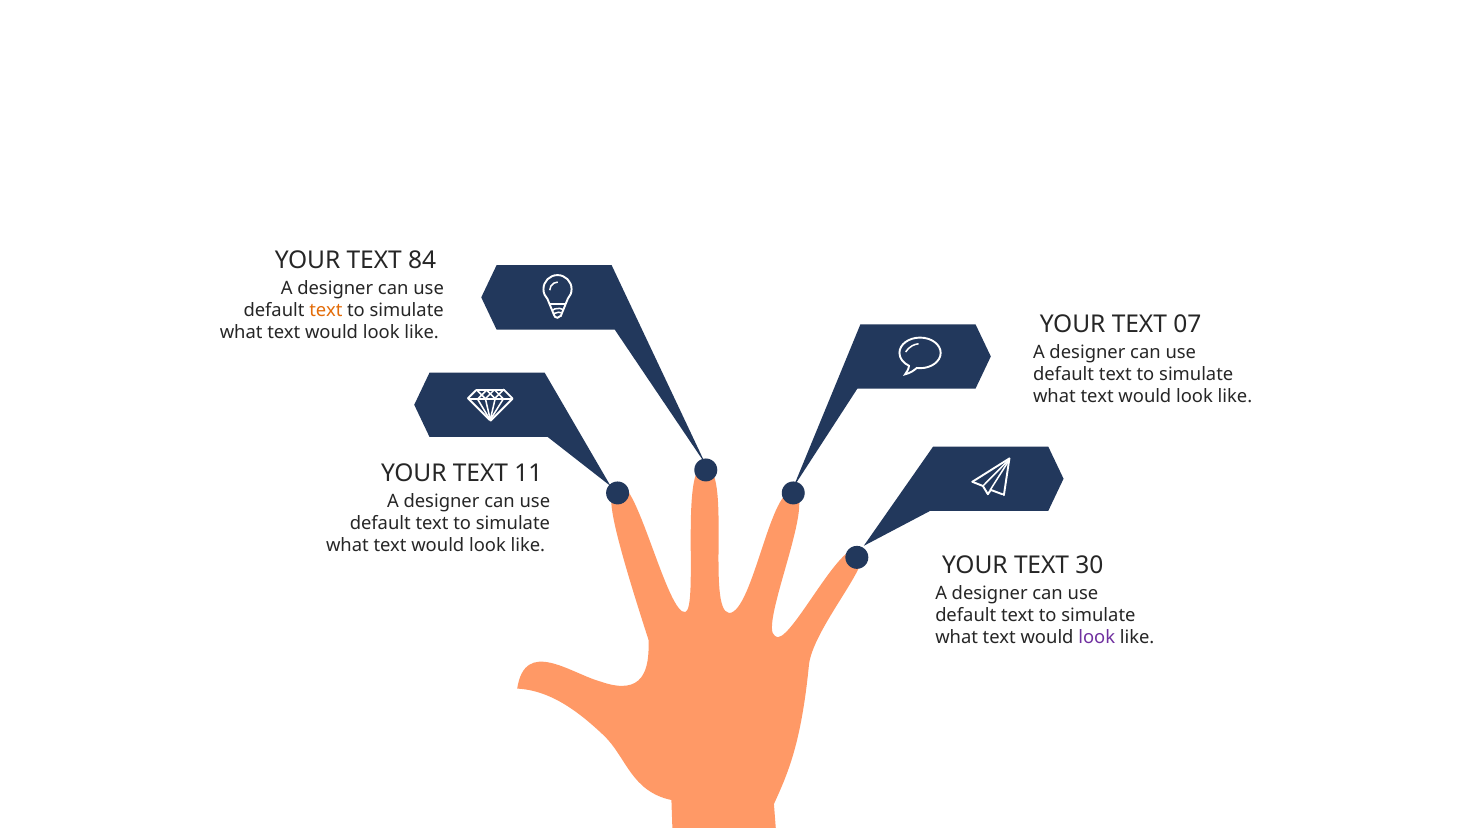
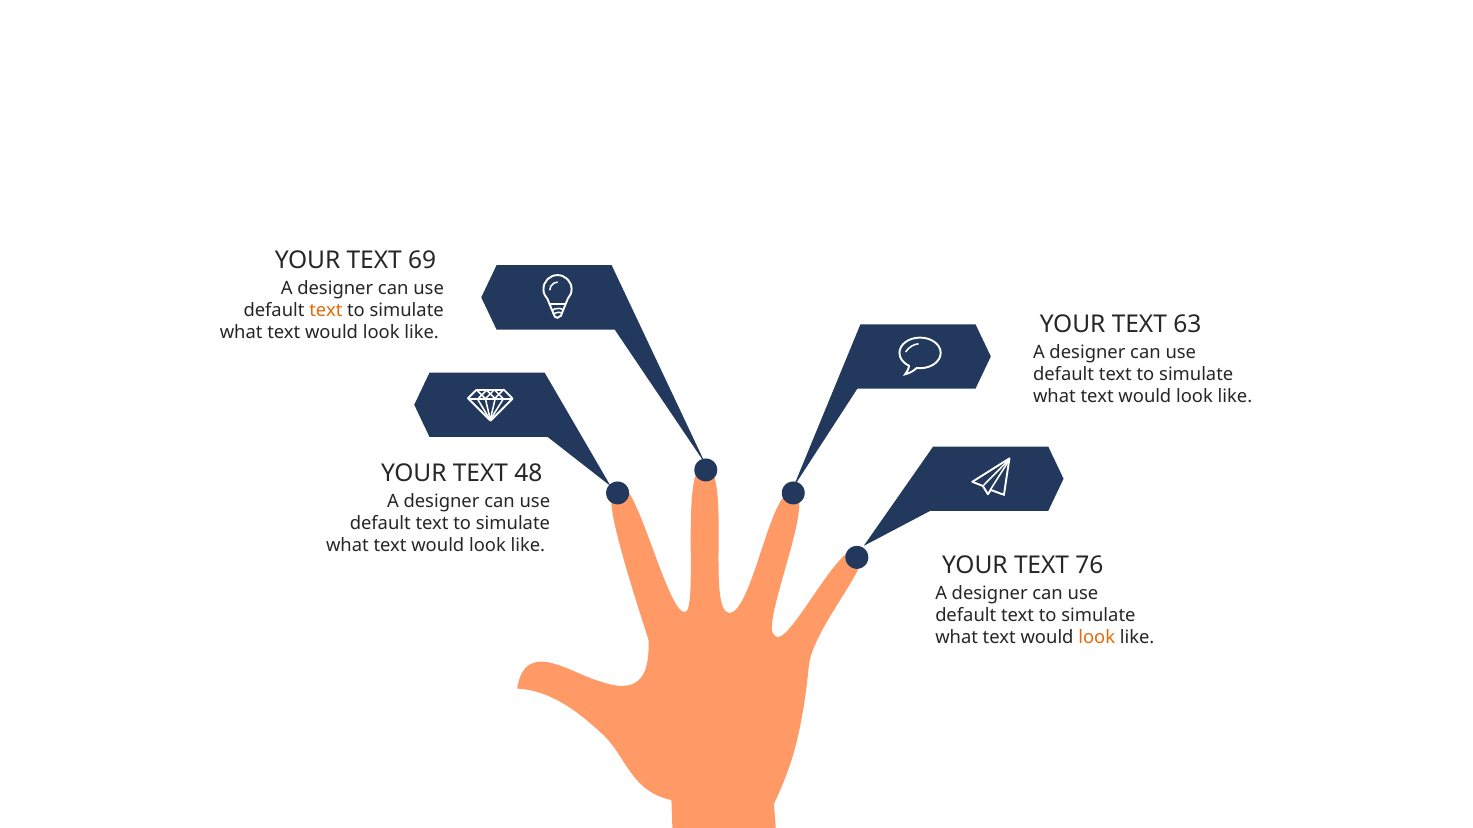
84: 84 -> 69 (422, 260)
07: 07 -> 63 (1187, 325)
11: 11 -> 48 (528, 474)
30: 30 -> 76 (1089, 566)
look colour: purple -> orange (1097, 638)
